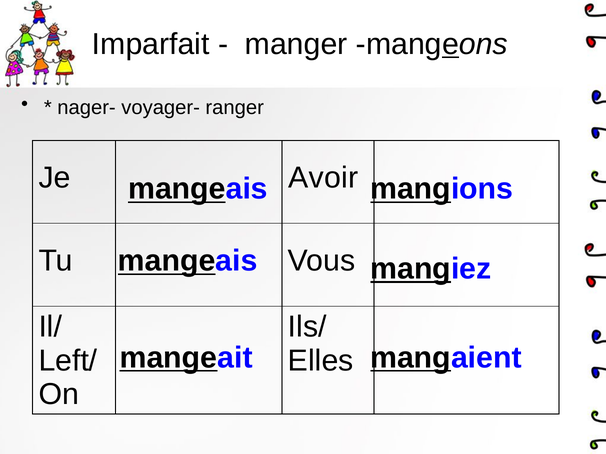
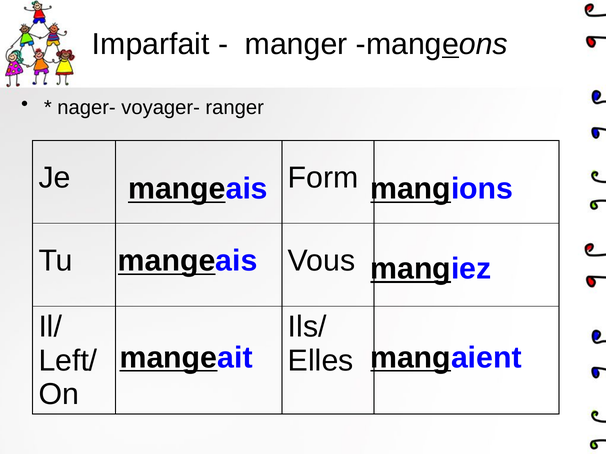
Avoir: Avoir -> Form (323, 178)
